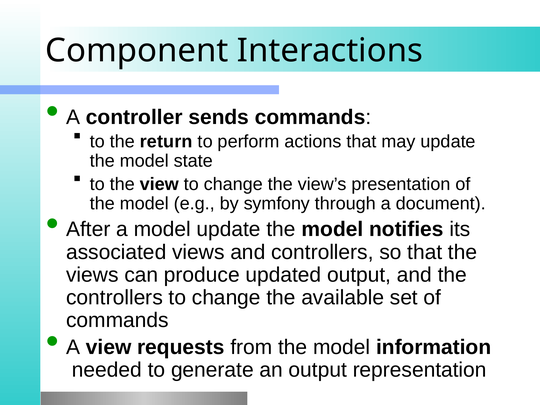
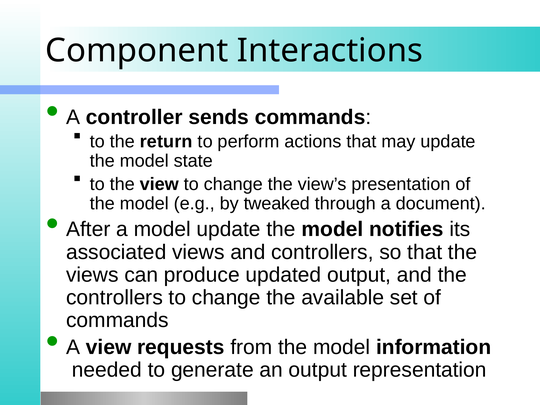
symfony: symfony -> tweaked (277, 204)
